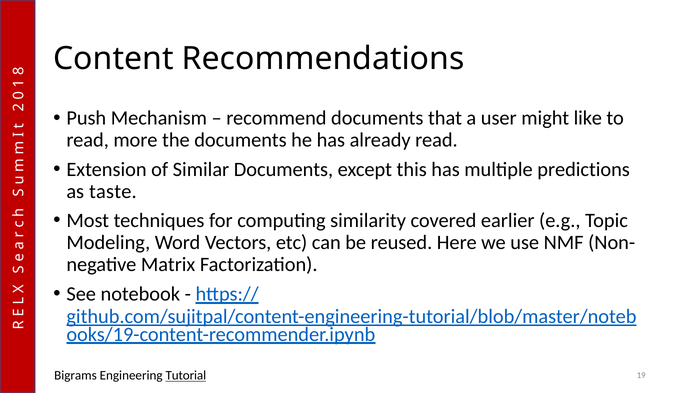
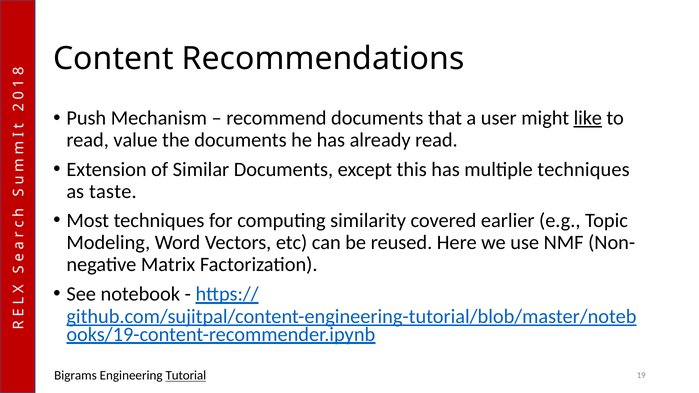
like underline: none -> present (588, 118)
more: more -> value (135, 140)
multiple predictions: predictions -> techniques (584, 169)
